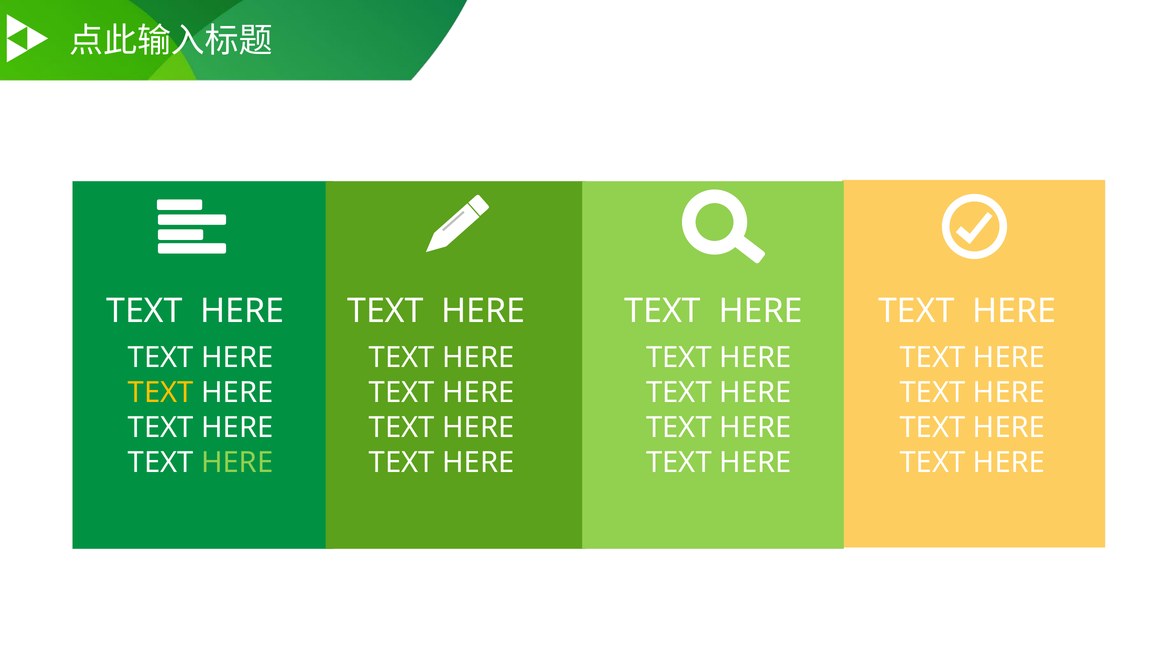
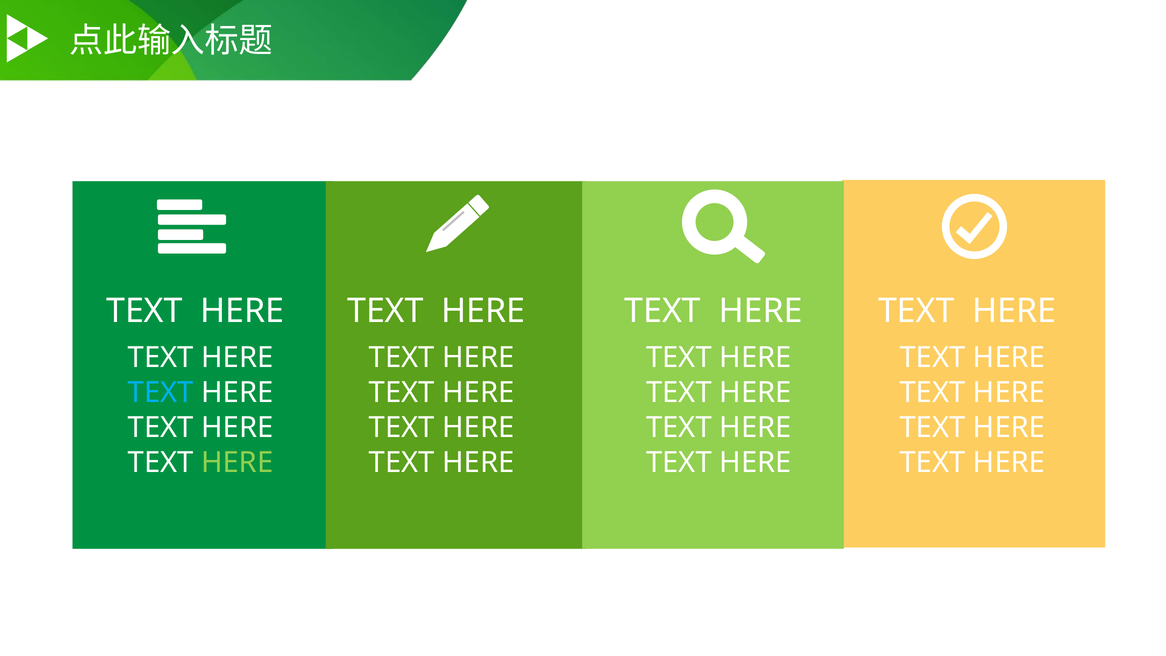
TEXT colour: yellow -> light blue (161, 393)
